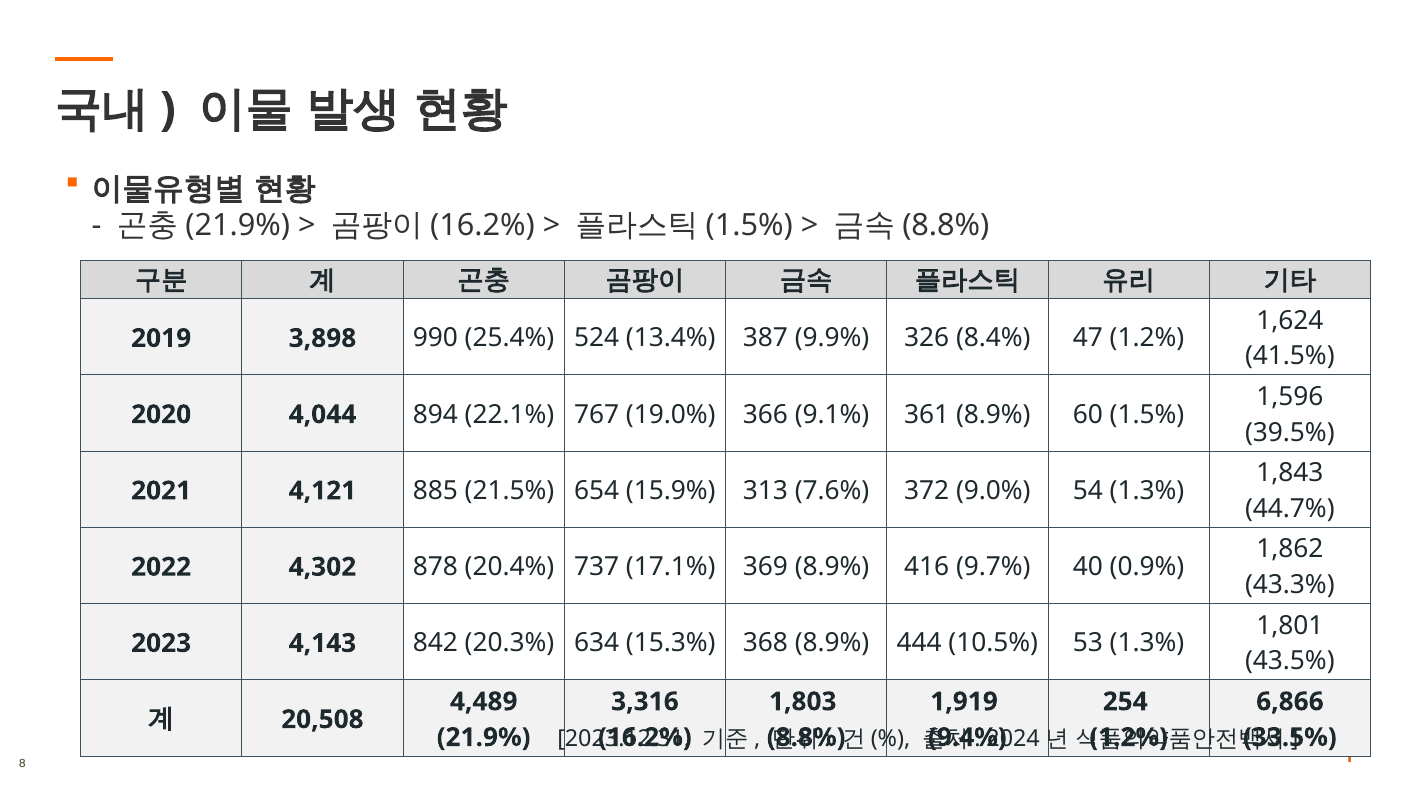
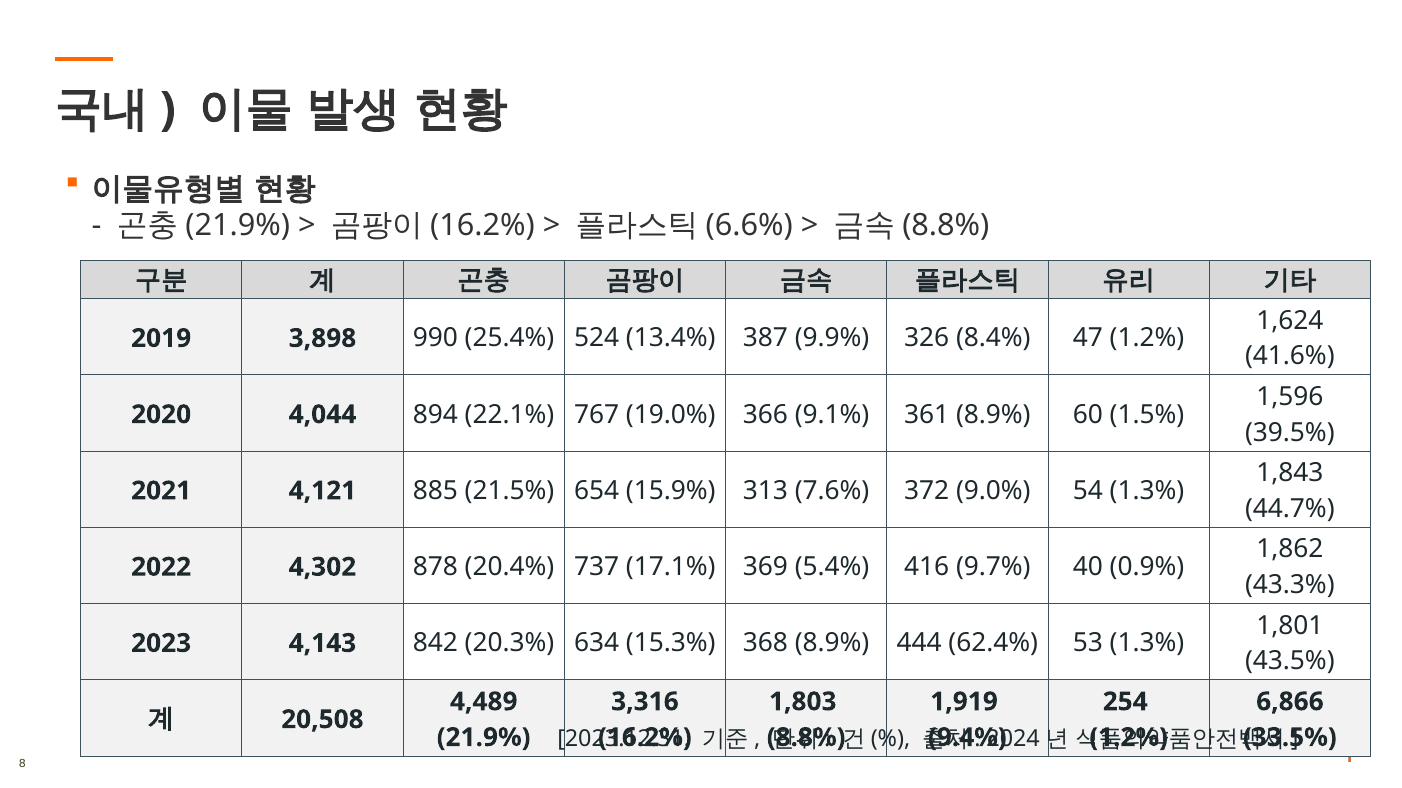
1.5%: 1.5% -> 6.6% (749, 225)
41.5%: 41.5% -> 41.6% (1290, 356)
369 8.9%: 8.9% -> 5.4% (832, 567)
10.5%: 10.5% -> 62.4% (993, 644)
